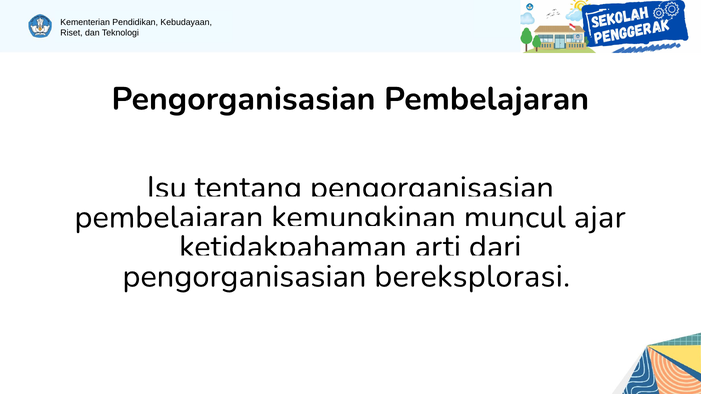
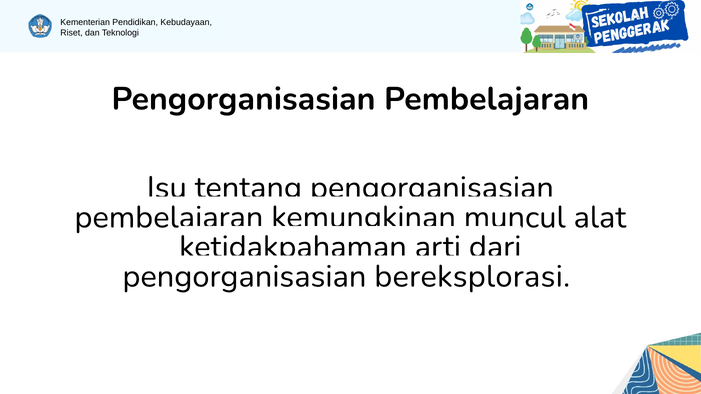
ajar: ajar -> alat (600, 217)
